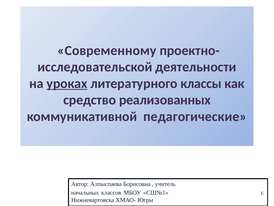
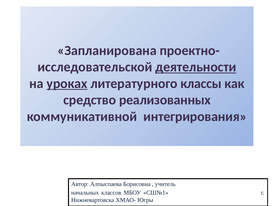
Современному: Современному -> Запланирована (107, 50)
деятельности underline: none -> present (196, 67)
педагогические: педагогические -> интегрирования (195, 116)
